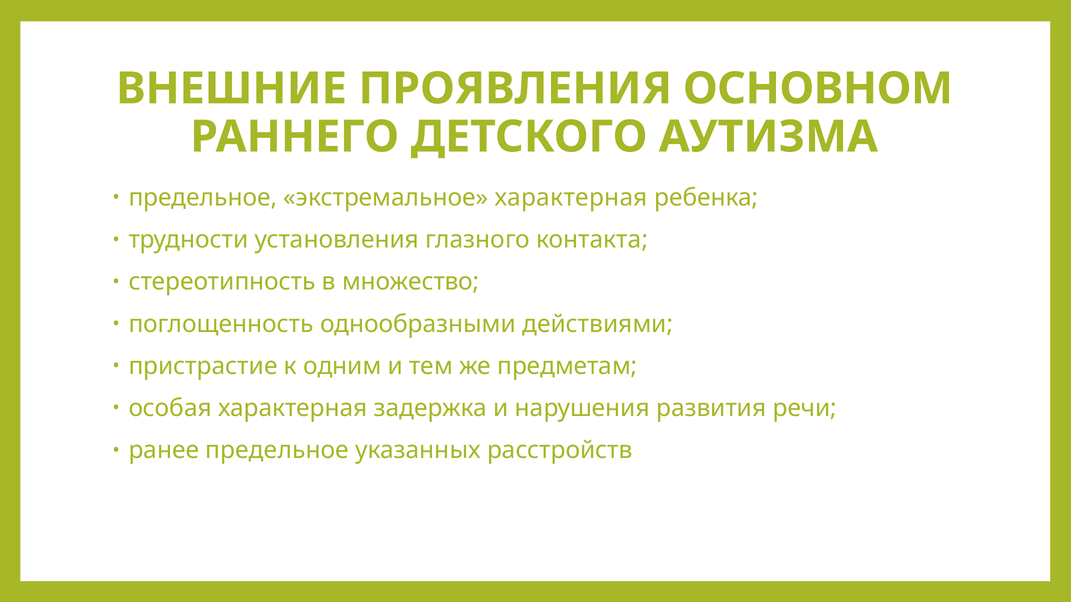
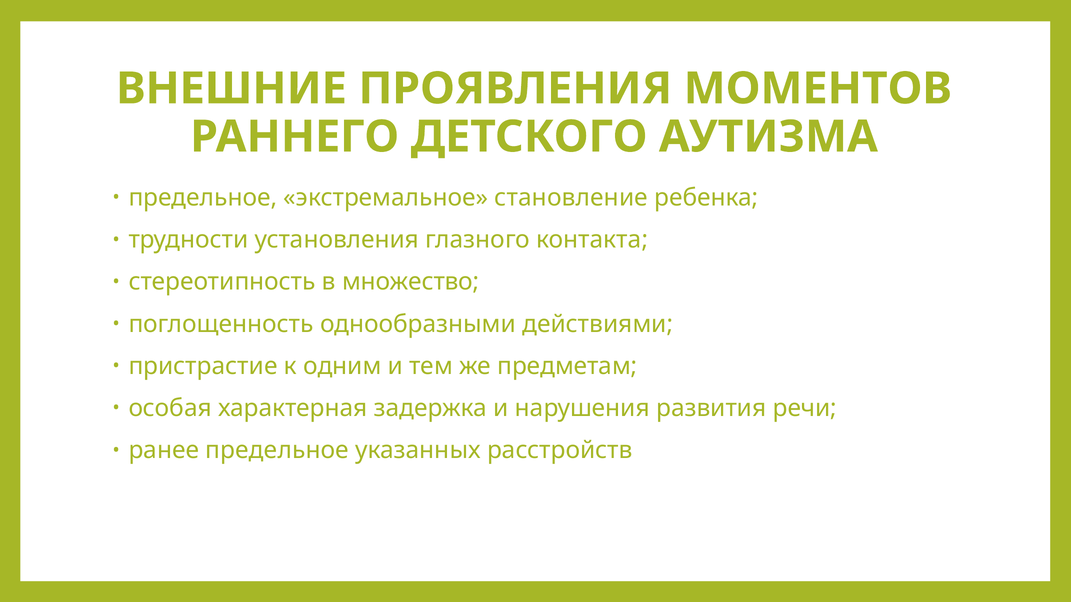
ОСНОВНОМ: ОСНОВНОМ -> МОМЕНТОВ (818, 89)
экстремальное характерная: характерная -> становление (571, 198)
